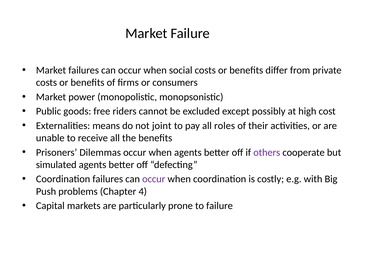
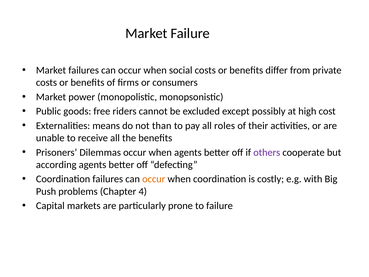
joint: joint -> than (162, 126)
simulated: simulated -> according (56, 165)
occur colour: purple -> orange (154, 179)
